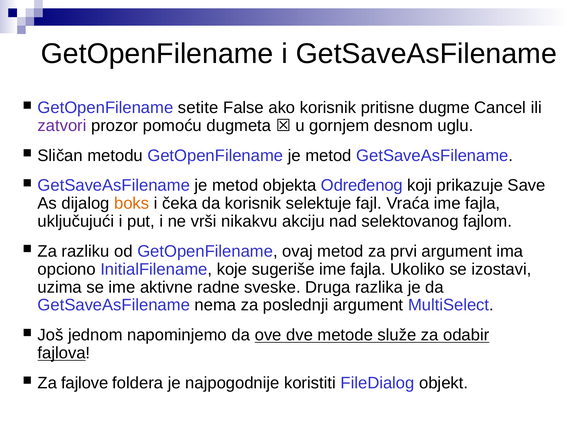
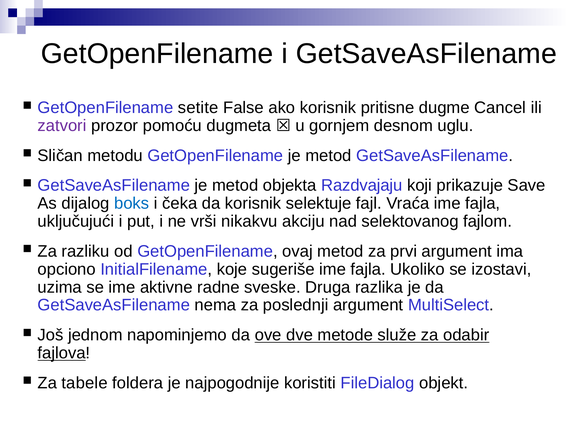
Određenog: Određenog -> Razdvajaju (362, 185)
boks colour: orange -> blue (132, 203)
fajlove: fajlove -> tabele (85, 382)
